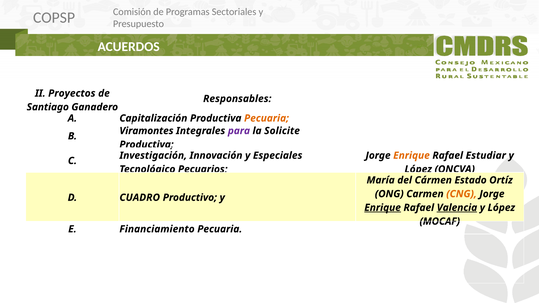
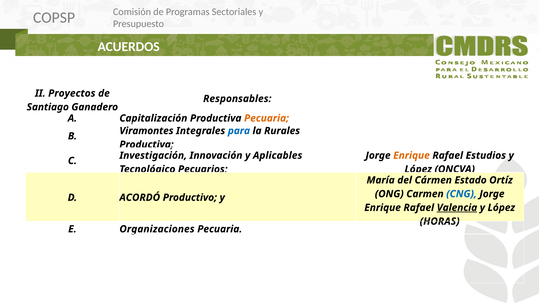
para colour: purple -> blue (239, 131)
Solicite: Solicite -> Rurales (282, 131)
Especiales: Especiales -> Aplicables (278, 156)
Estudiar: Estudiar -> Estudios (486, 156)
CNG colour: orange -> blue (461, 194)
CUADRO: CUADRO -> ACORDÓ (140, 198)
Enrique underline: present -> none (383, 208)
MOCAF: MOCAF -> HORAS (440, 221)
Financiamiento: Financiamiento -> Organizaciones (157, 229)
